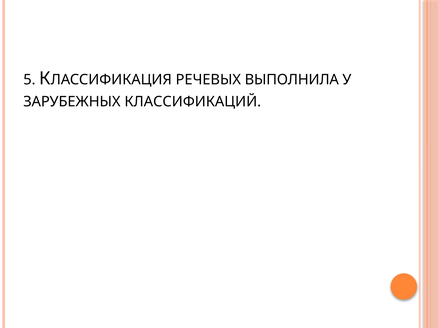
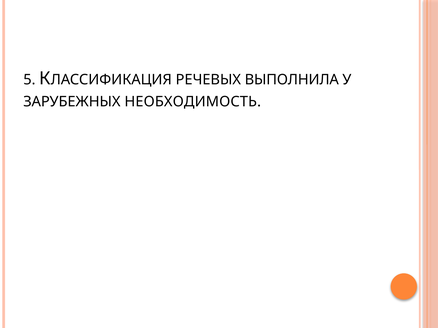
КЛАССИФИКАЦИЙ: КЛАССИФИКАЦИЙ -> НЕОБХОДИМОСТЬ (193, 102)
